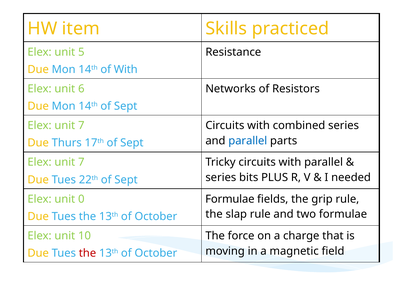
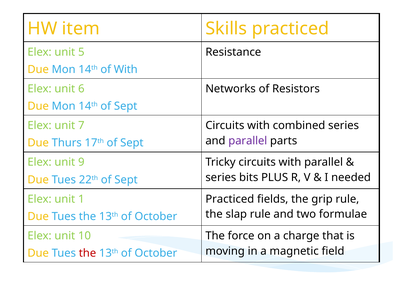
parallel colour: blue -> purple (248, 141)
7: 7 -> 9 (81, 163)
0: 0 -> 1 (81, 199)
Formulae: Formulae -> Practiced (230, 199)
